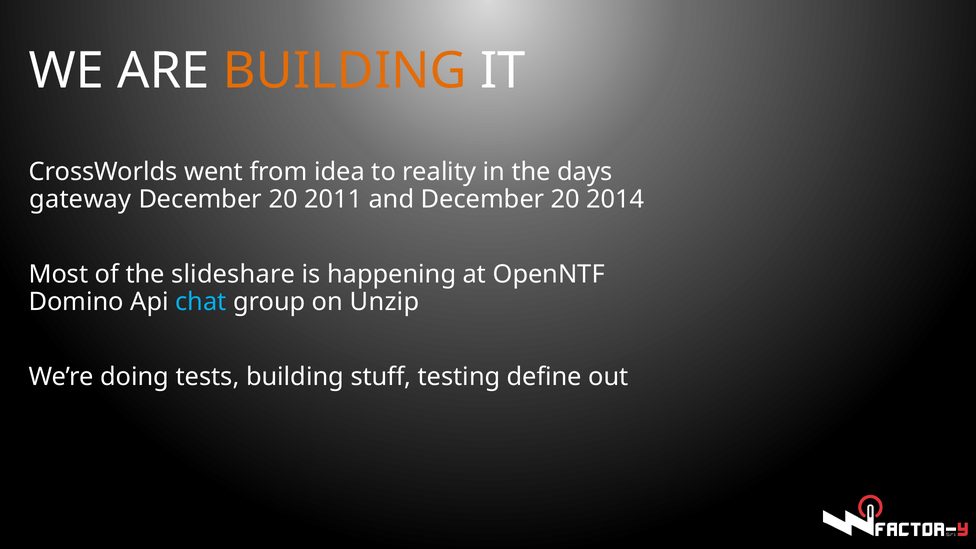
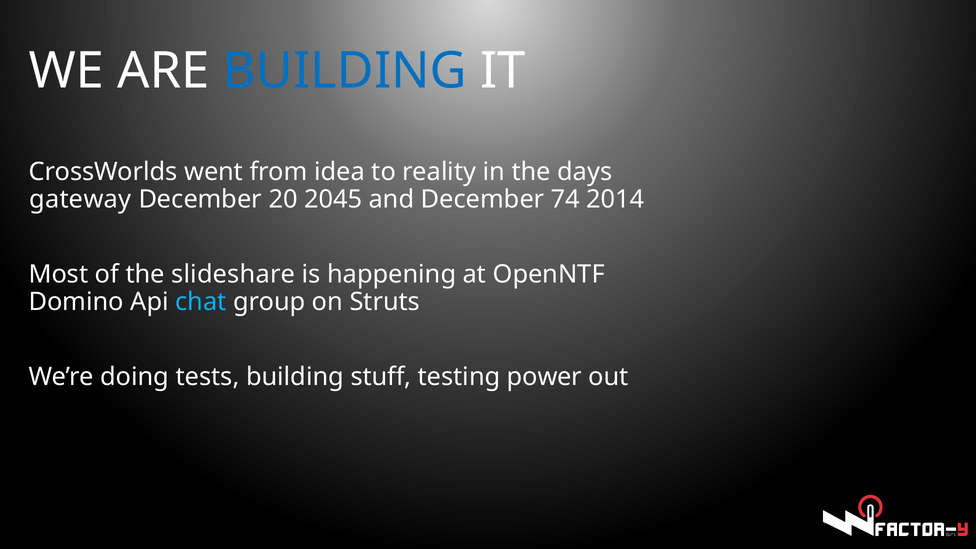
BUILDING colour: orange -> blue (345, 71)
2011: 2011 -> 2045 (333, 199)
and December 20: 20 -> 74 (565, 199)
Unzip: Unzip -> Struts (385, 302)
define: define -> power (544, 377)
